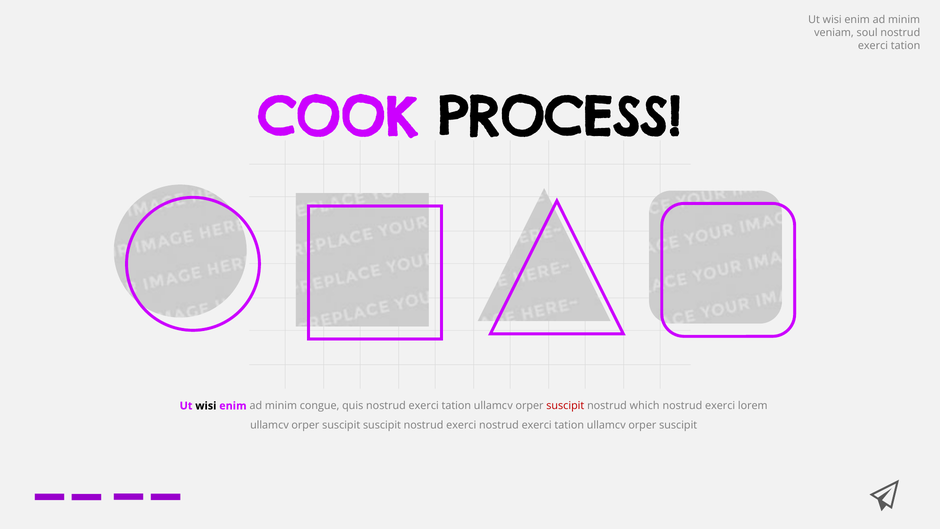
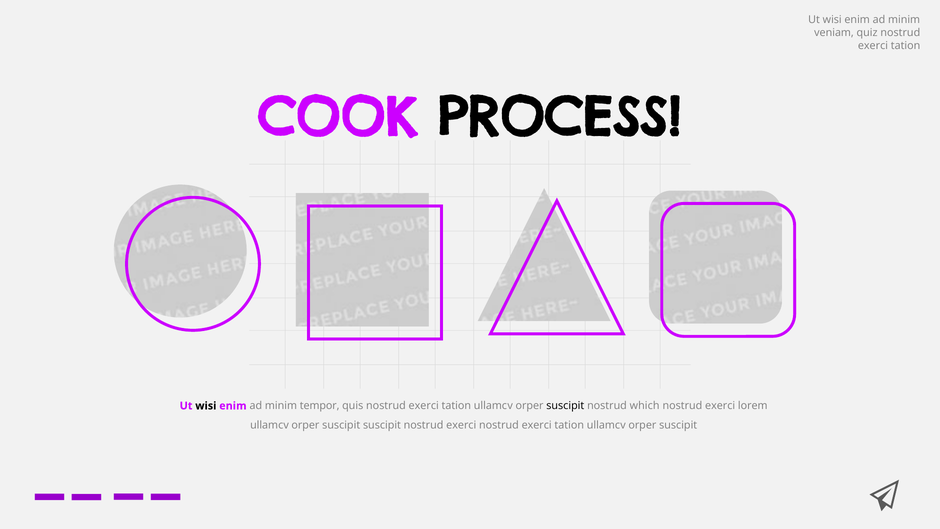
soul: soul -> quiz (867, 33)
congue: congue -> tempor (320, 406)
suscipit colour: red -> black (565, 406)
